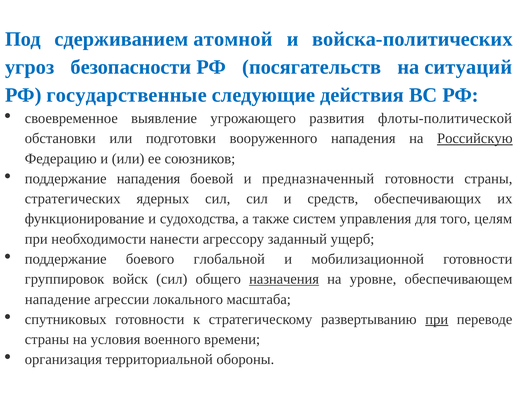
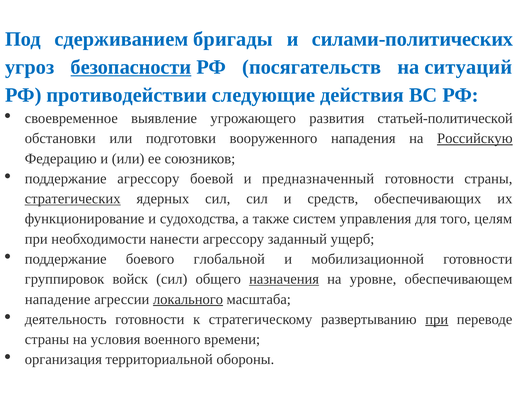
атомной: атомной -> бригады (233, 39)
войска-политических: войска-политических -> силами-политических (412, 39)
безопасности underline: none -> present (131, 67)
государственные: государственные -> противодействии (127, 95)
флоты-политической: флоты-политической -> статьей-политической (445, 118)
поддержание нападения: нападения -> агрессору (148, 179)
стратегических underline: none -> present (73, 199)
локального underline: none -> present (188, 299)
спутниковых: спутниковых -> деятельность (66, 319)
